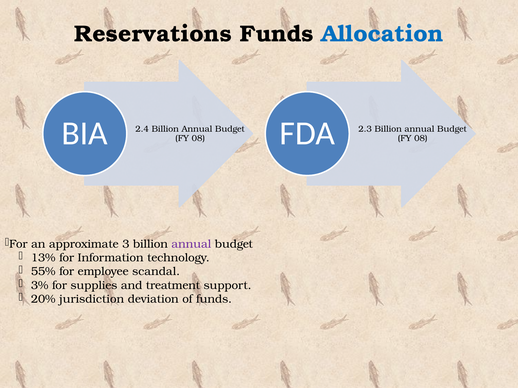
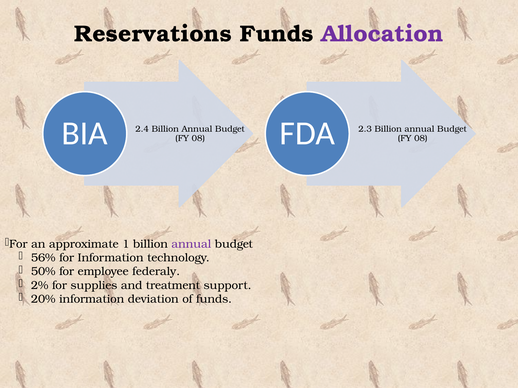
Allocation colour: blue -> purple (382, 34)
3: 3 -> 1 (126, 244)
13%: 13% -> 56% (43, 258)
55%: 55% -> 50% (43, 272)
scandal: scandal -> federaly (156, 272)
3%: 3% -> 2% (40, 286)
20% jurisdiction: jurisdiction -> information (92, 299)
